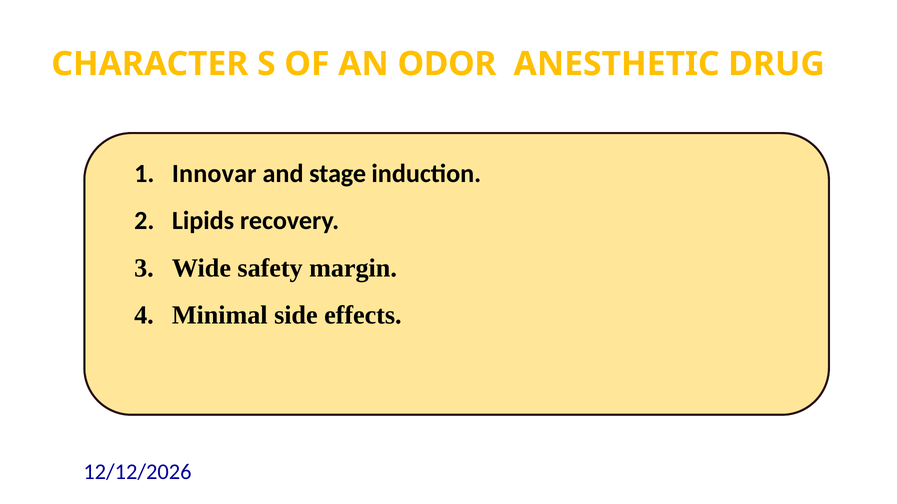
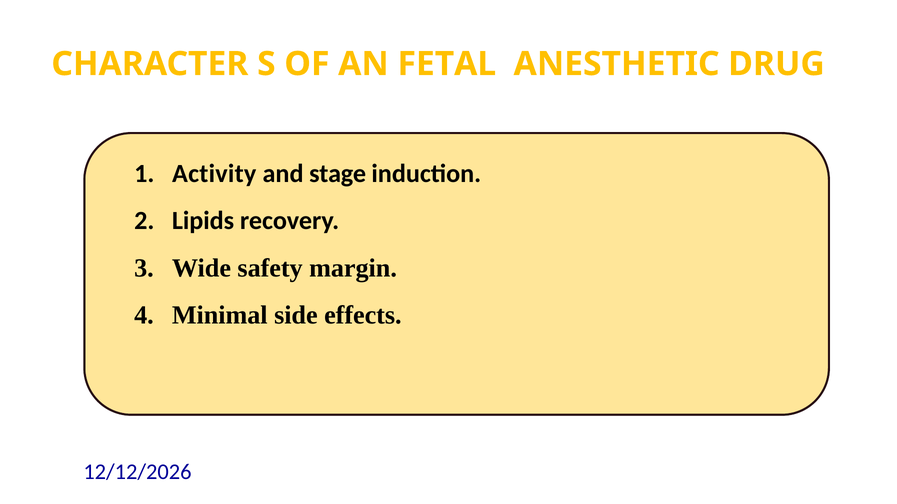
ODOR: ODOR -> FETAL (447, 64)
Innovar: Innovar -> Activity (214, 174)
